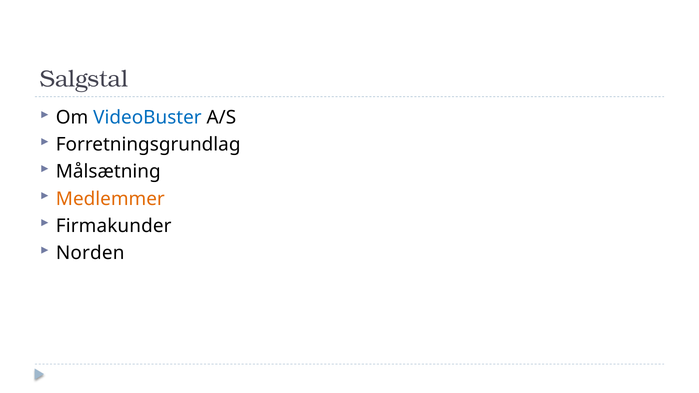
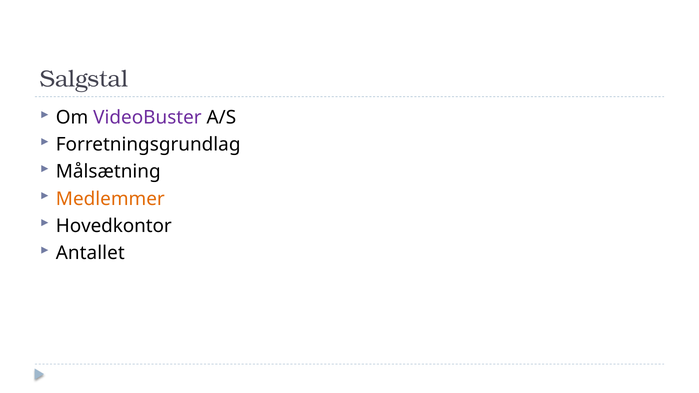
VideoBuster colour: blue -> purple (147, 118)
Firmakunder: Firmakunder -> Hovedkontor (114, 226)
Norden: Norden -> Antallet (90, 253)
